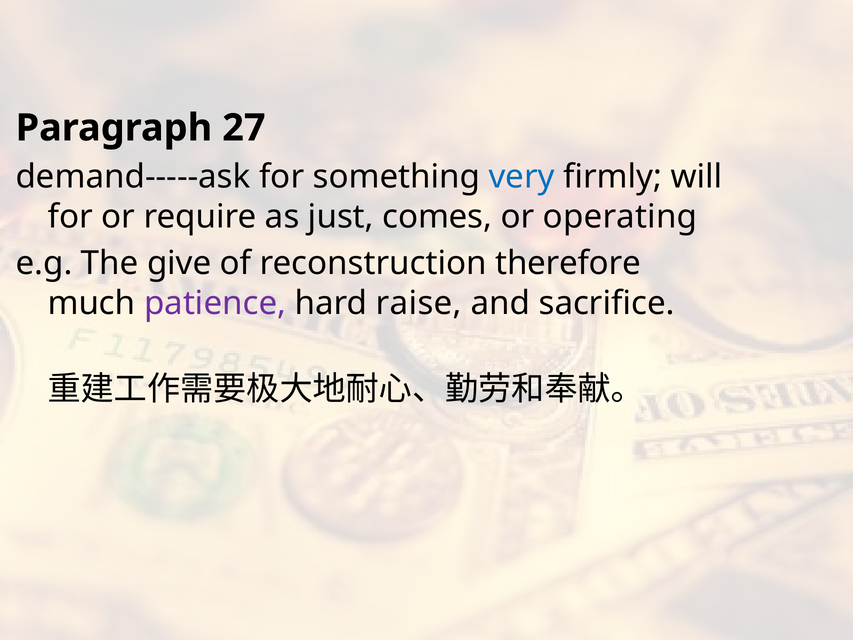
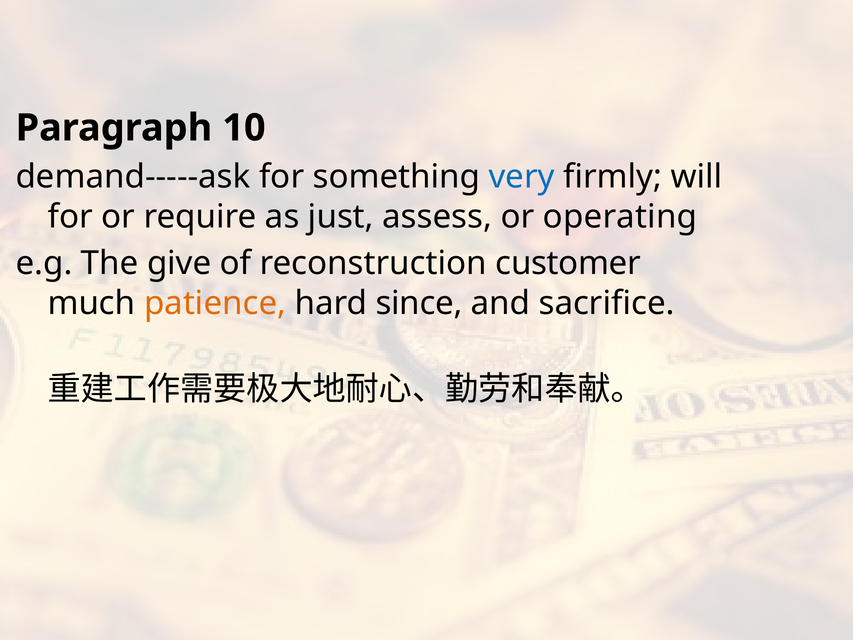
27: 27 -> 10 (244, 128)
comes: comes -> assess (437, 217)
therefore: therefore -> customer (568, 263)
patience colour: purple -> orange (215, 303)
raise: raise -> since (419, 303)
